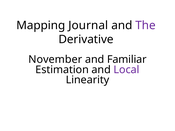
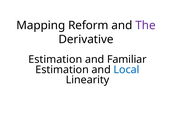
Journal: Journal -> Reform (88, 25)
November: November -> Estimation (55, 60)
Local colour: purple -> blue (126, 70)
